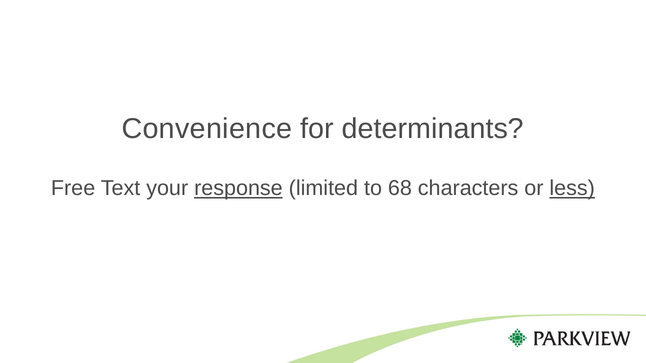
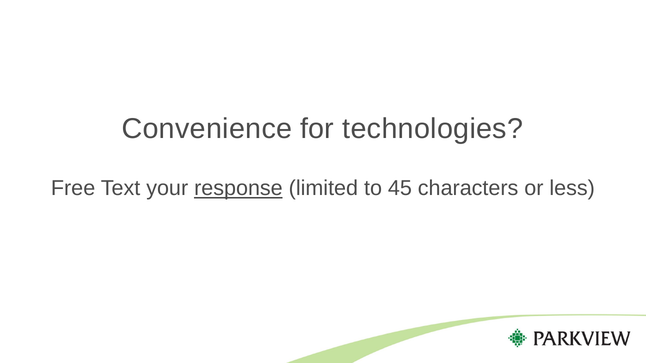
determinants: determinants -> technologies (433, 129)
68: 68 -> 45 (400, 189)
less underline: present -> none (572, 189)
